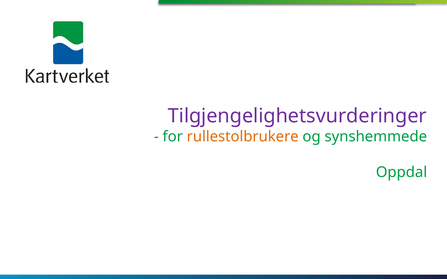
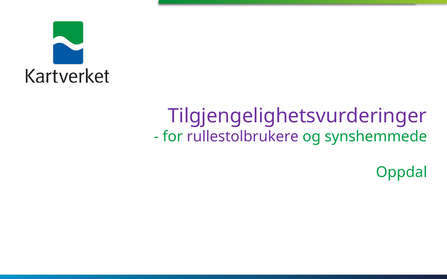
rullestolbrukere colour: orange -> purple (243, 137)
